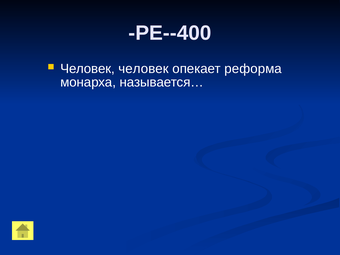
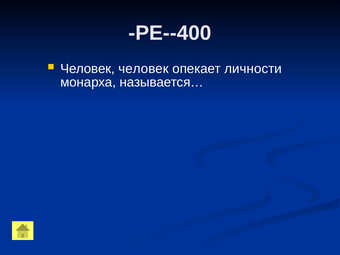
реформа: реформа -> личности (253, 69)
